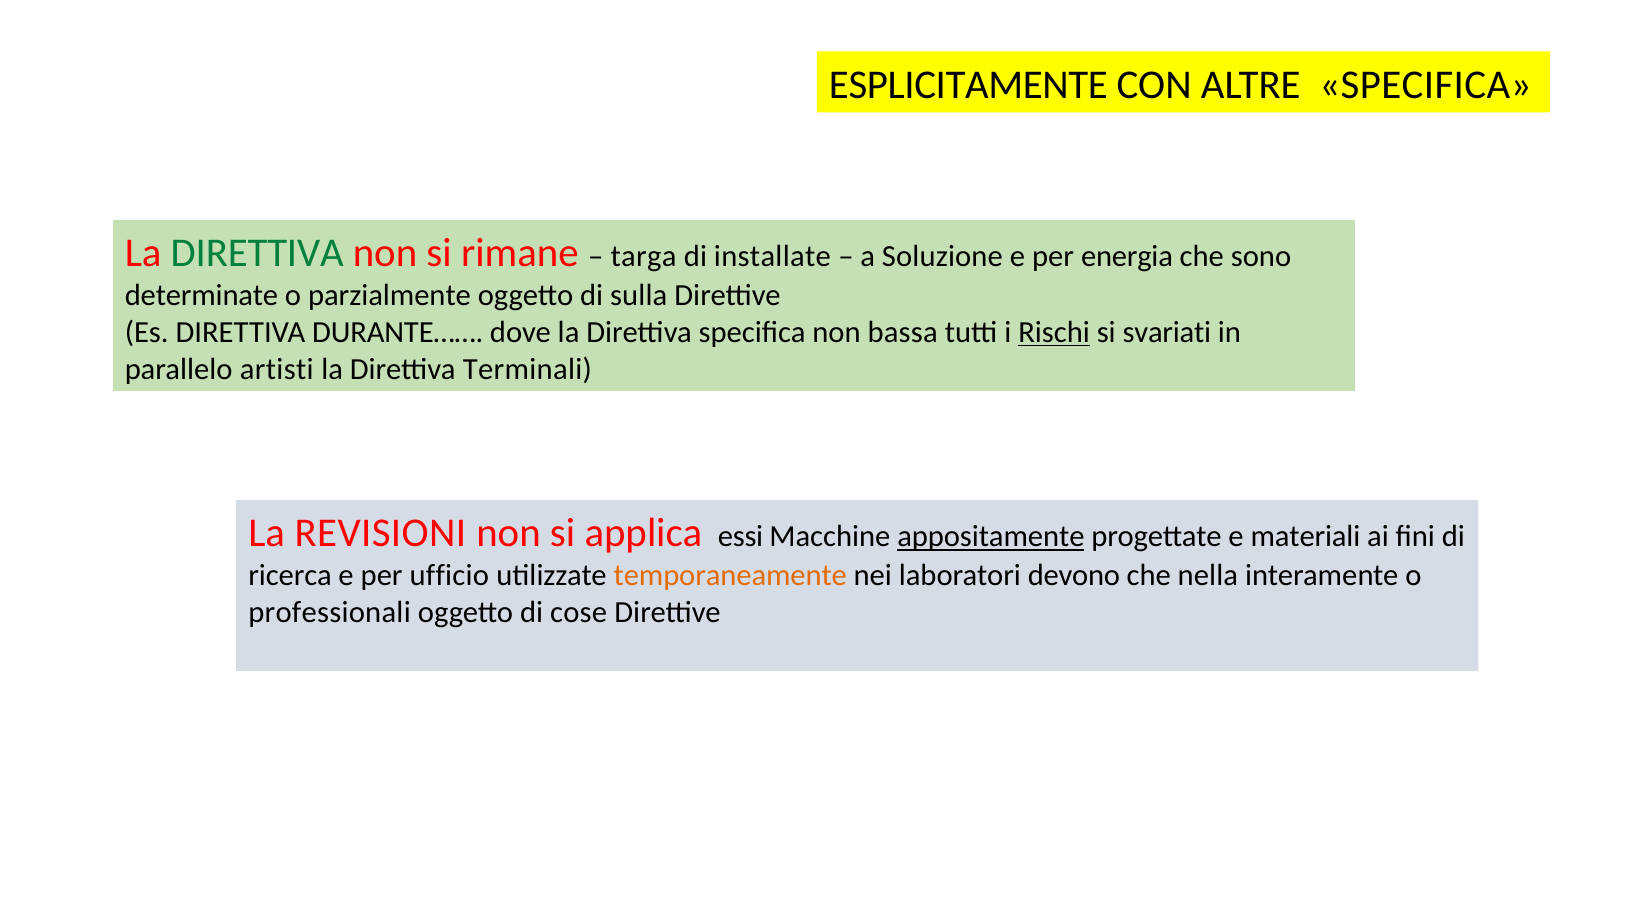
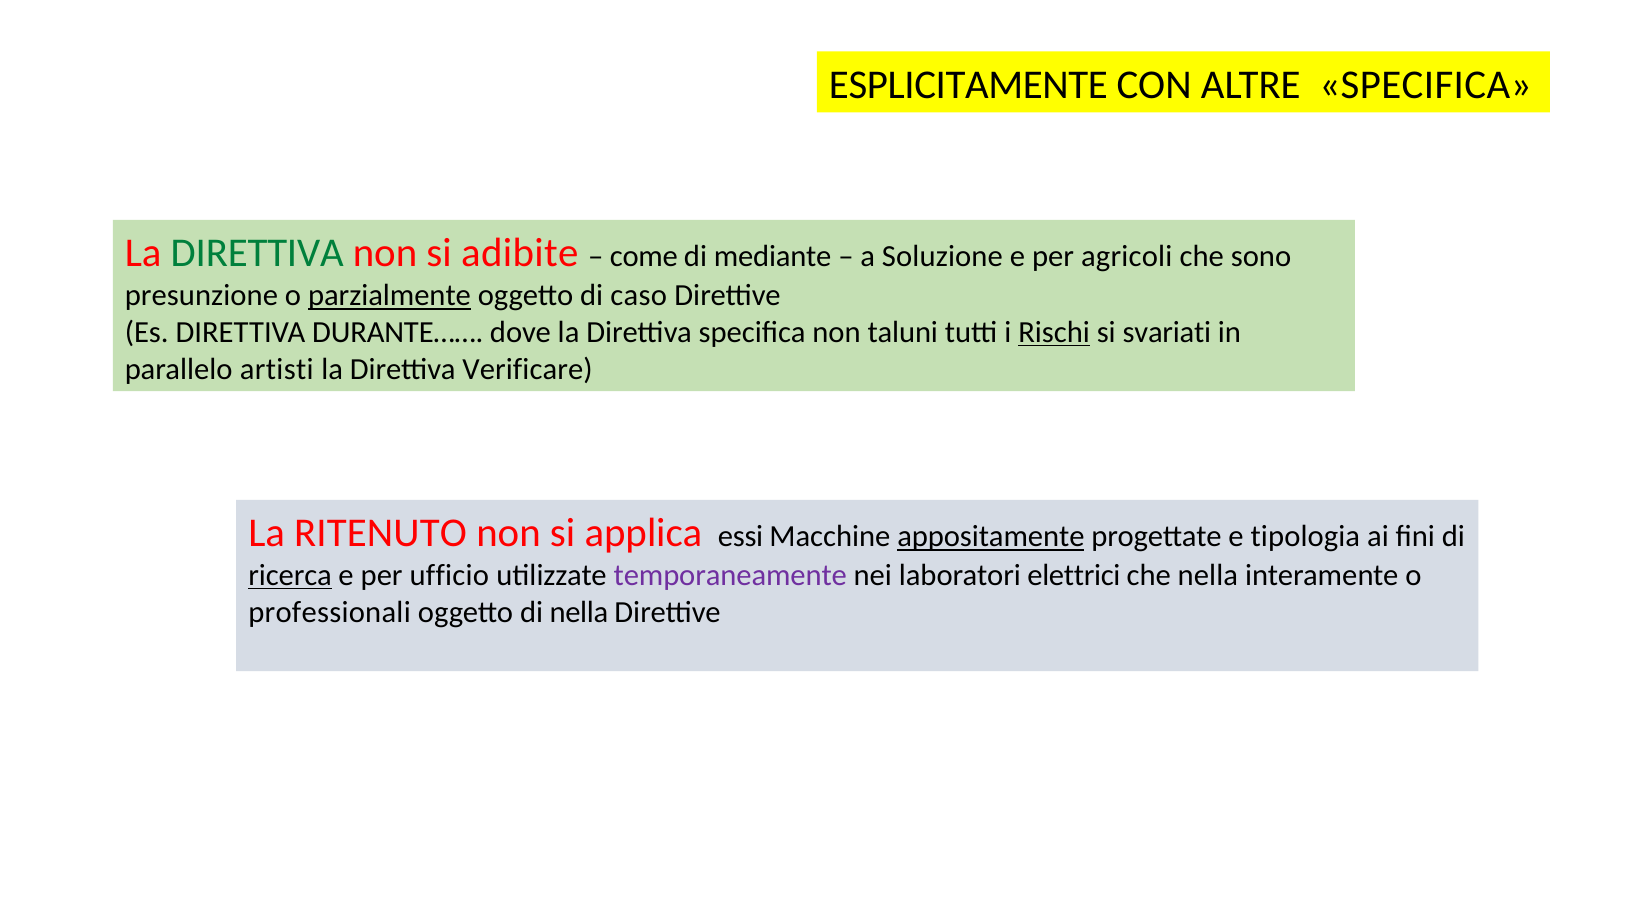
rimane: rimane -> adibite (520, 253)
targa: targa -> come (644, 257)
installate: installate -> mediante (773, 257)
energia: energia -> agricoli (1127, 257)
determinate: determinate -> presunzione (201, 296)
parzialmente underline: none -> present (389, 296)
sulla: sulla -> caso (639, 296)
bassa: bassa -> taluni (903, 332)
Terminali: Terminali -> Verificare (527, 369)
REVISIONI: REVISIONI -> RITENUTO (381, 533)
materiali: materiali -> tipologia (1305, 537)
ricerca underline: none -> present (290, 575)
temporaneamente colour: orange -> purple (730, 575)
devono: devono -> elettrici (1074, 575)
di cose: cose -> nella (579, 612)
